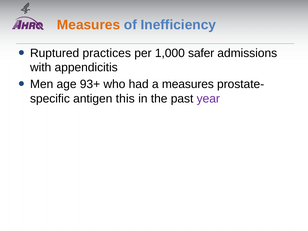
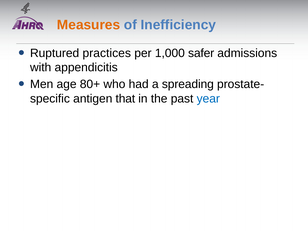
93+: 93+ -> 80+ (90, 84)
a measures: measures -> spreading (188, 84)
this: this -> that (125, 99)
year colour: purple -> blue (208, 99)
